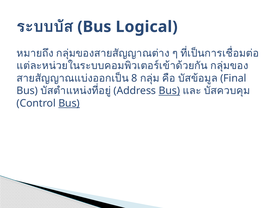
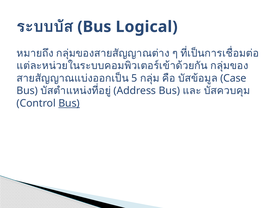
8: 8 -> 5 (134, 78)
Final: Final -> Case (233, 78)
Bus underline: present -> none (169, 91)
